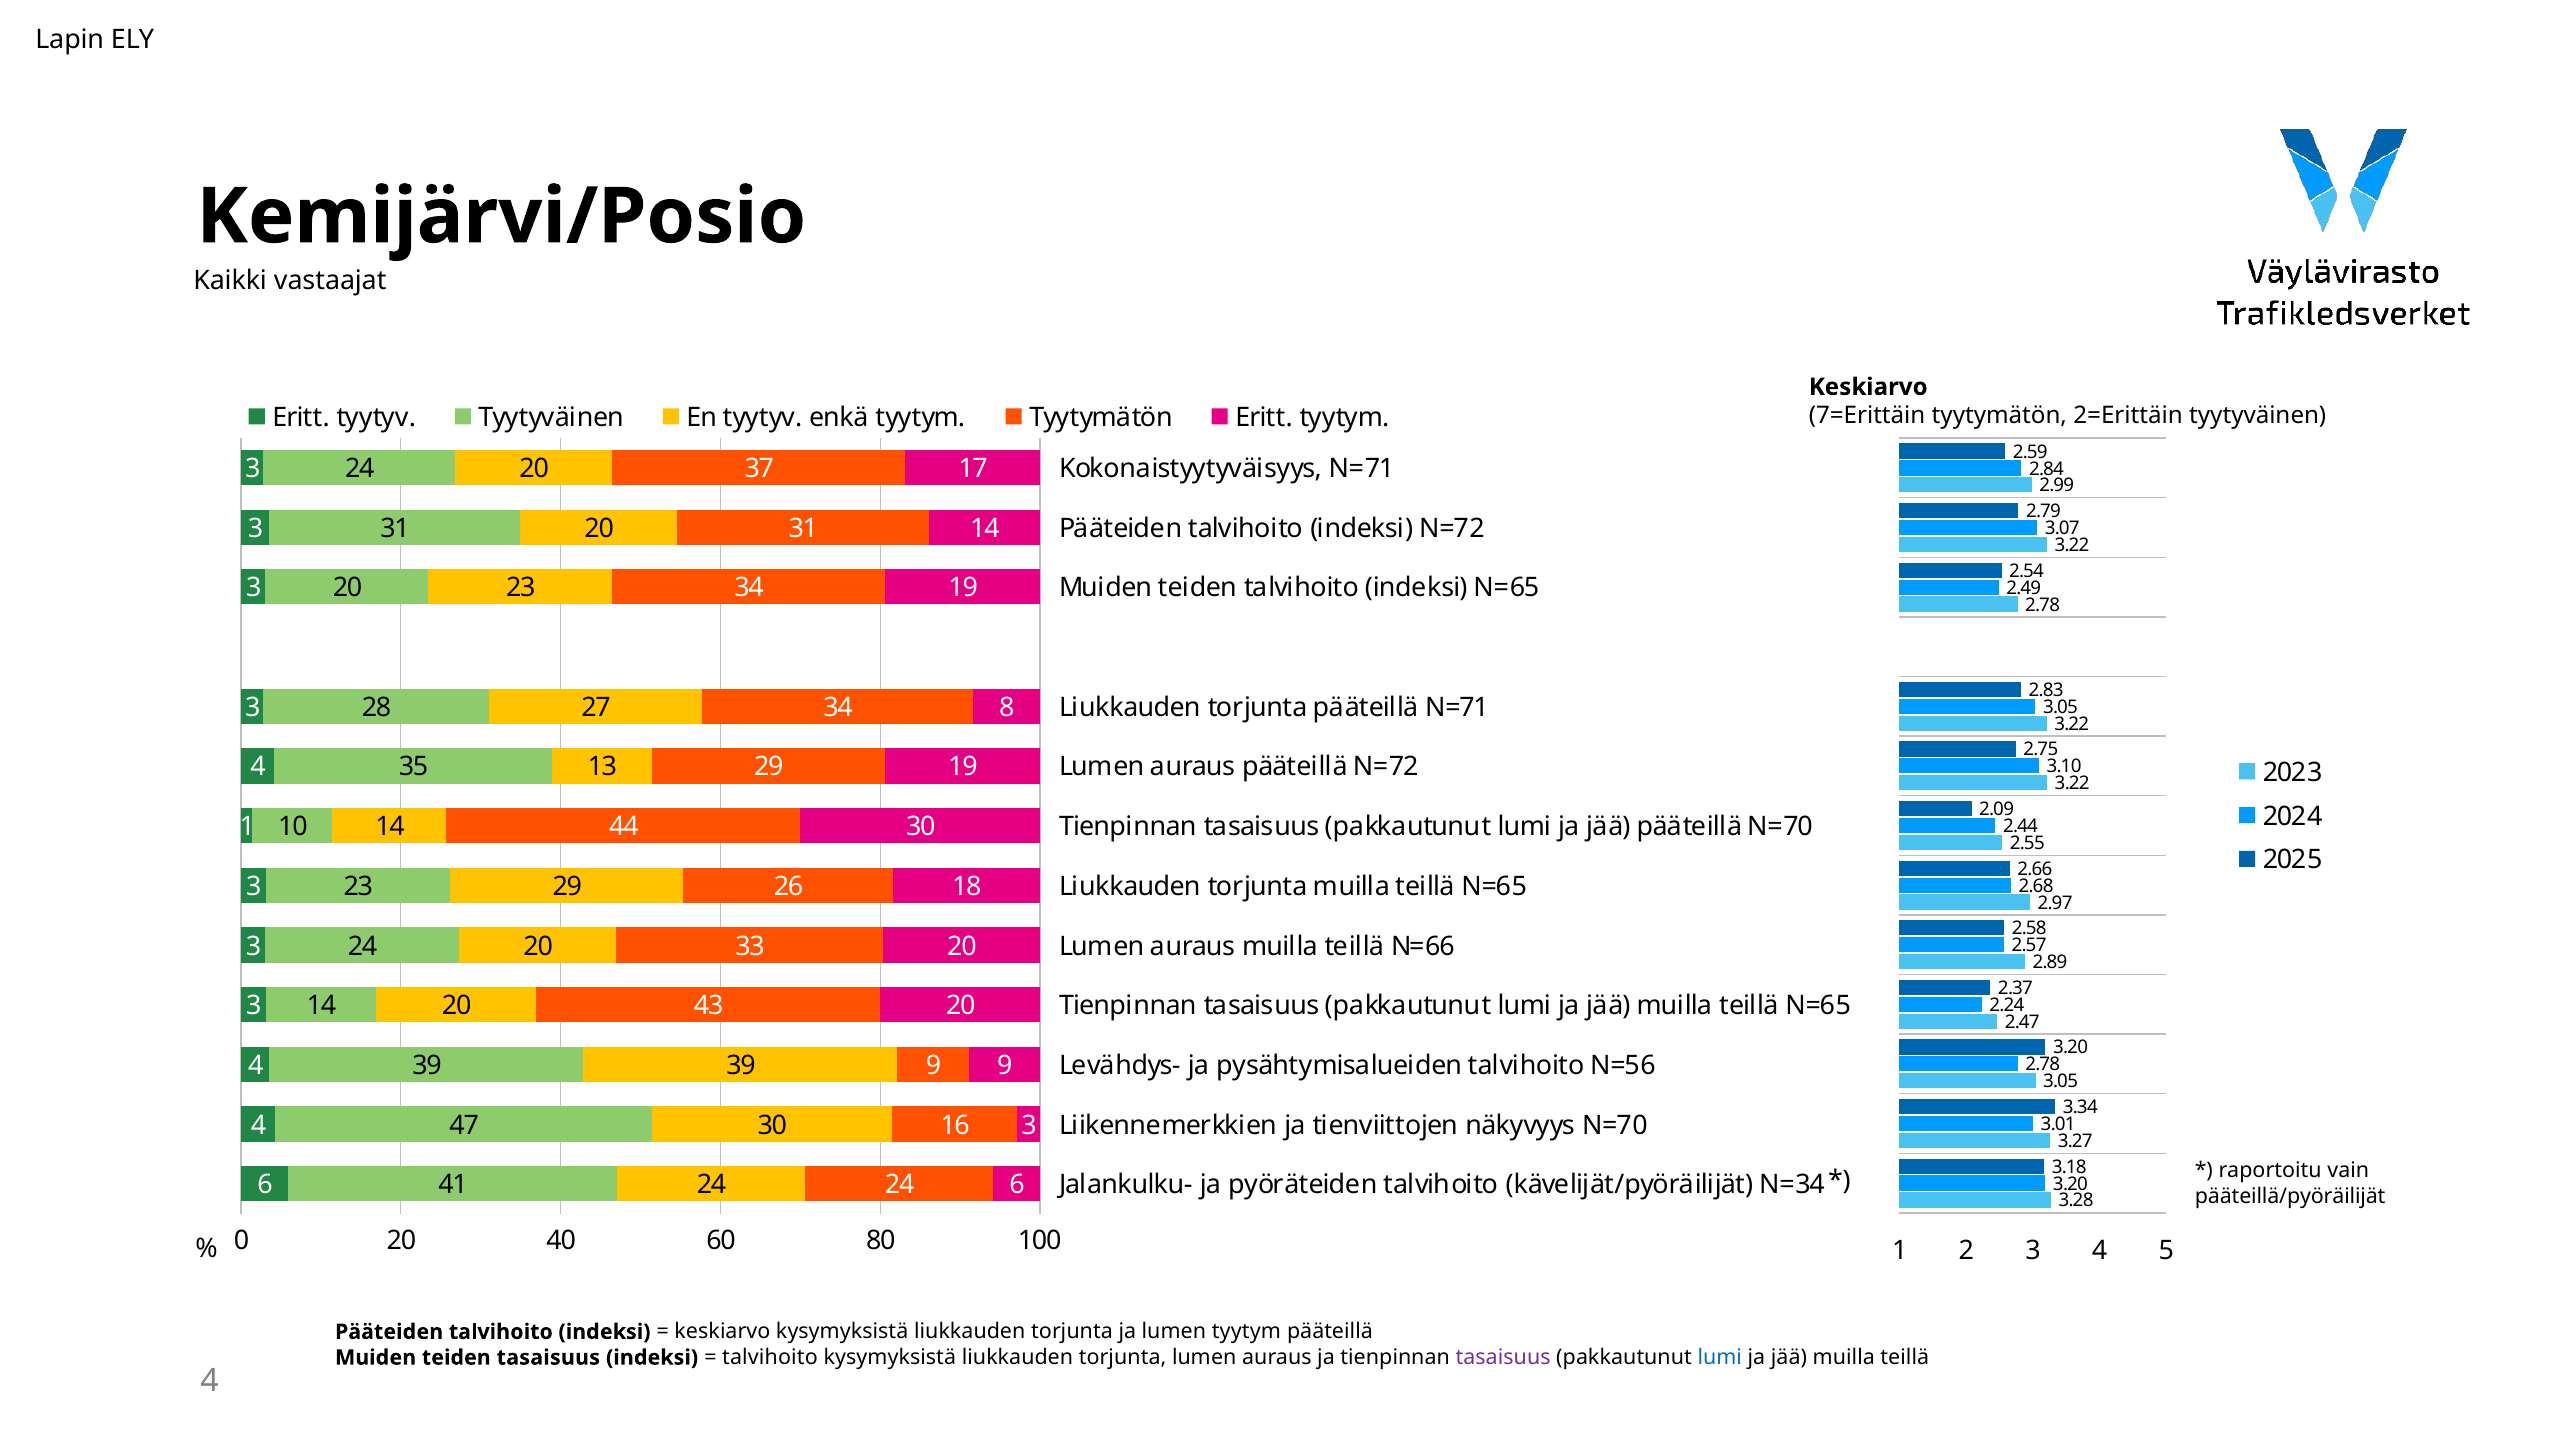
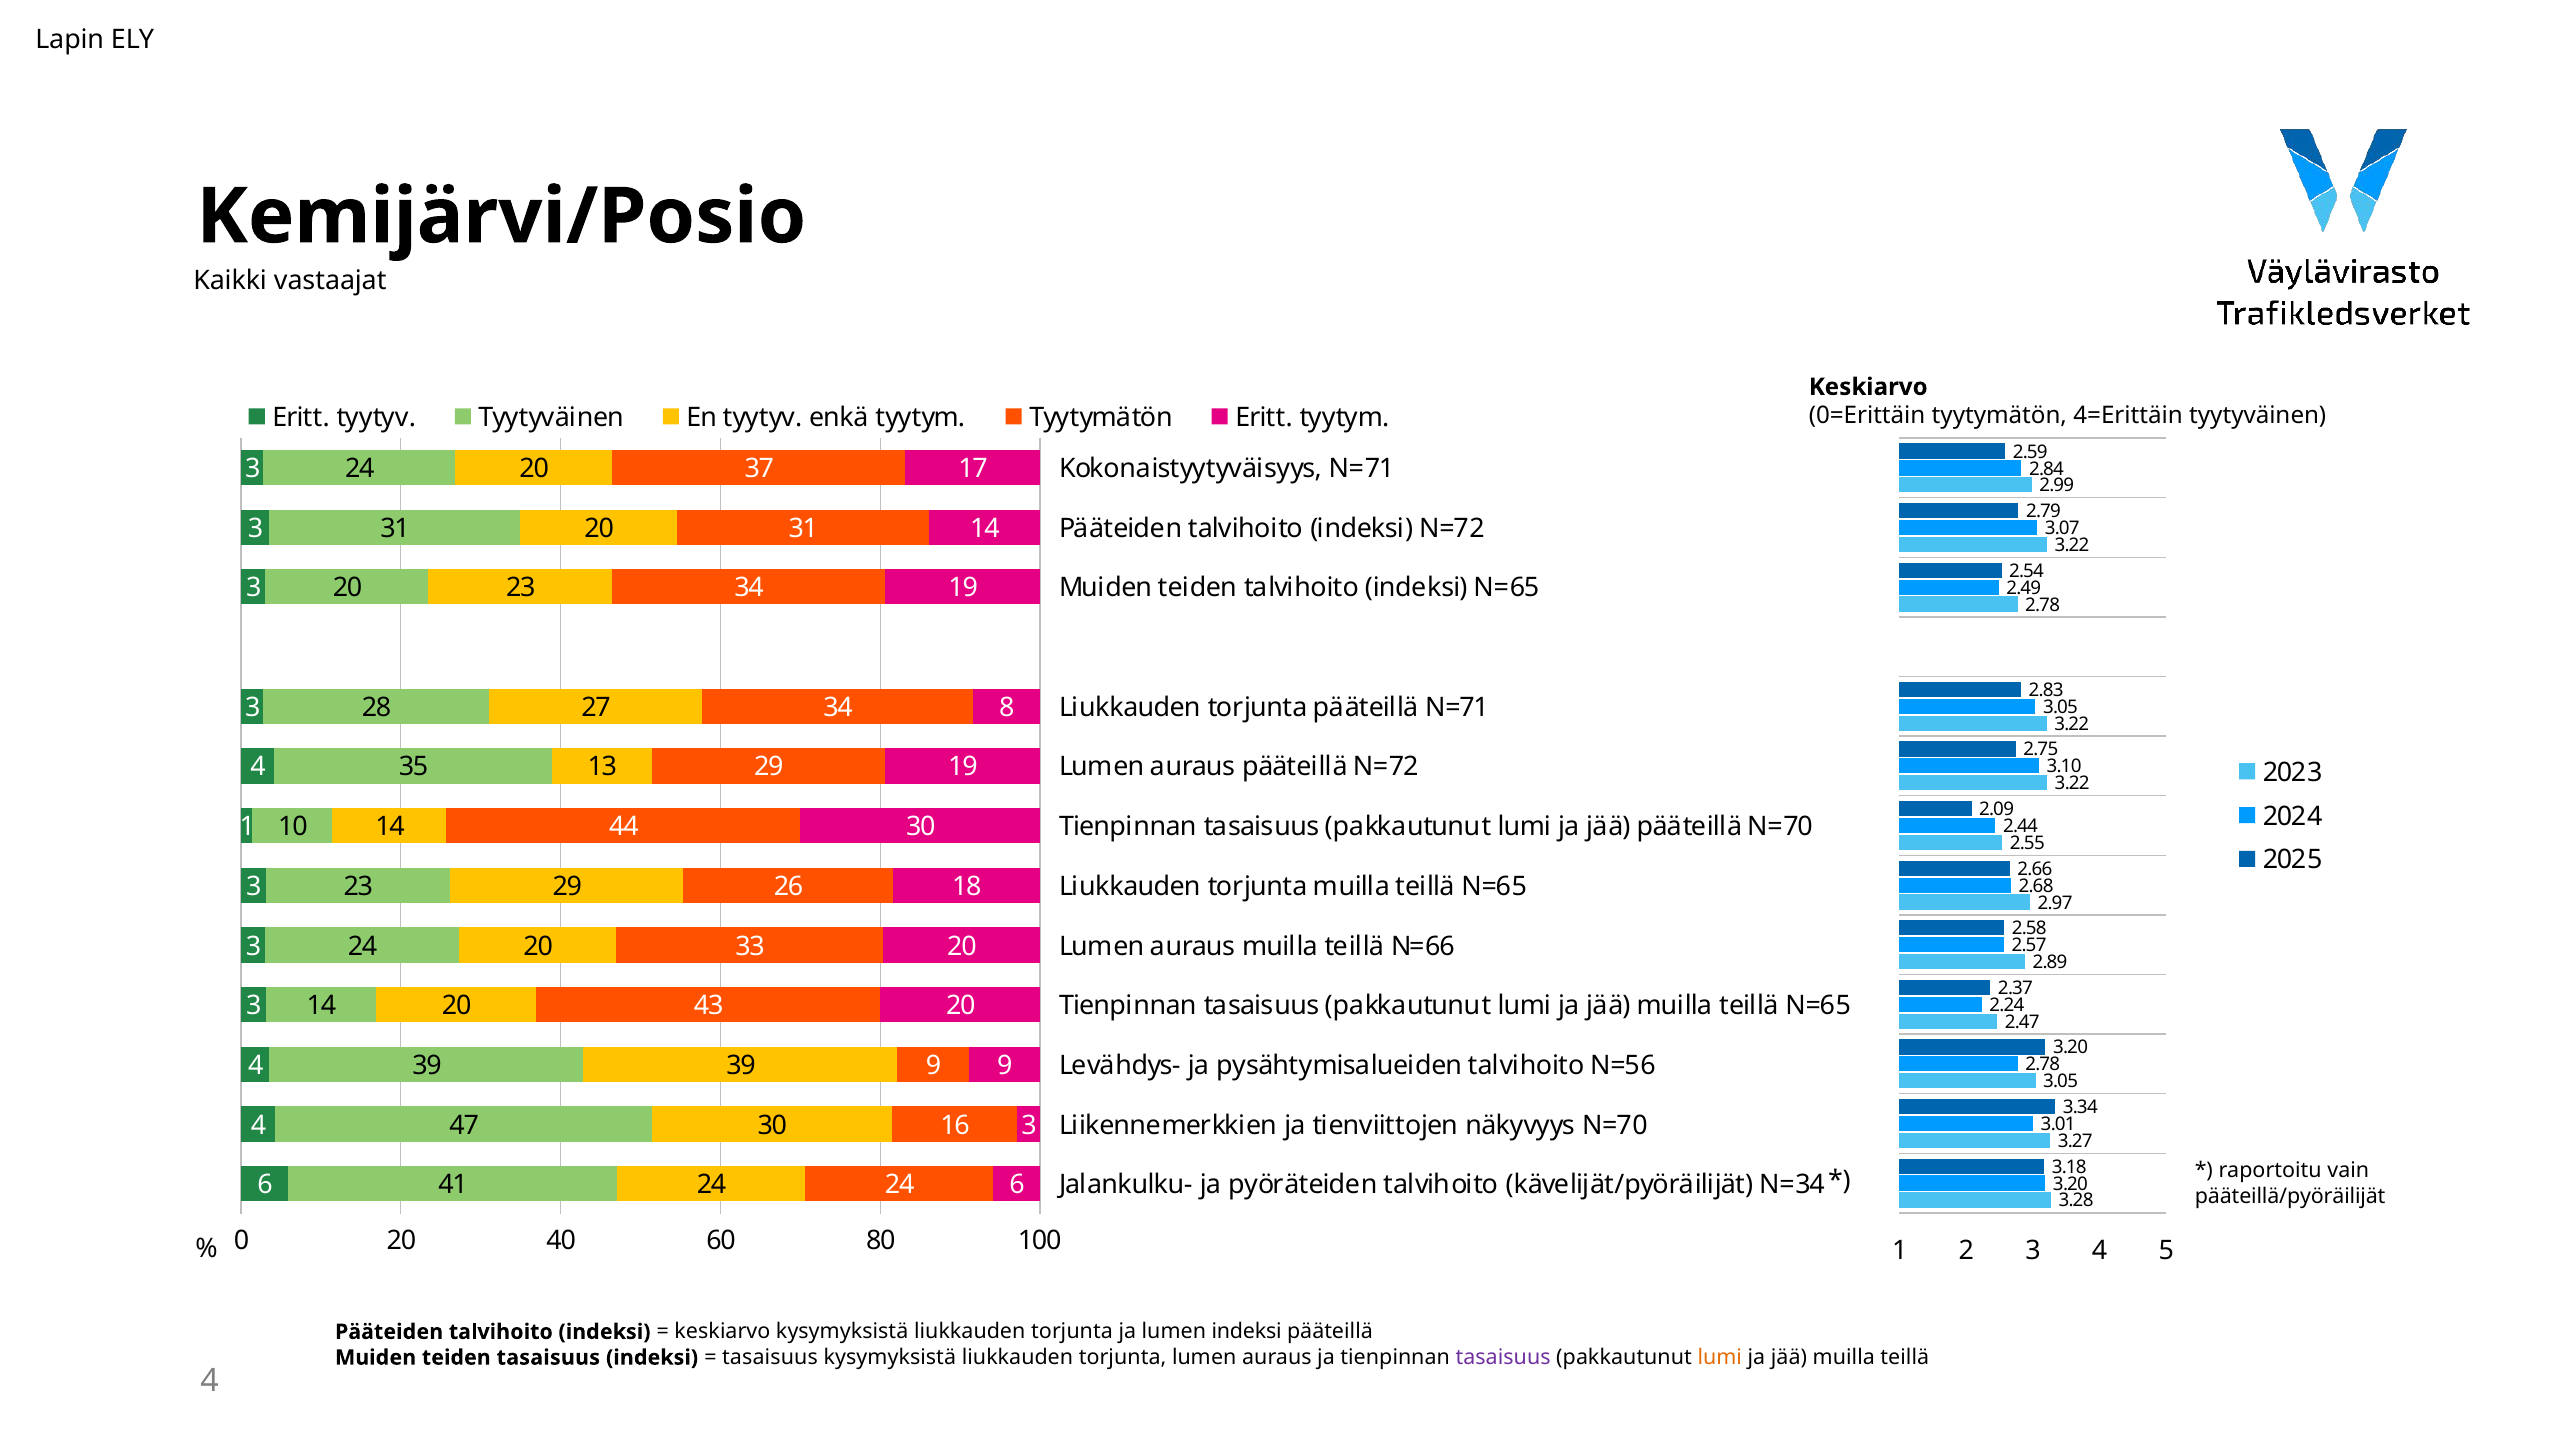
7=Erittäin: 7=Erittäin -> 0=Erittäin (1867, 416)
2=Erittäin: 2=Erittäin -> 4=Erittäin (2128, 416)
lumen tyytym: tyytym -> indeksi (1247, 1332)
talvihoito: talvihoito -> tasaisuus (770, 1358)
lumi colour: blue -> orange (1720, 1358)
